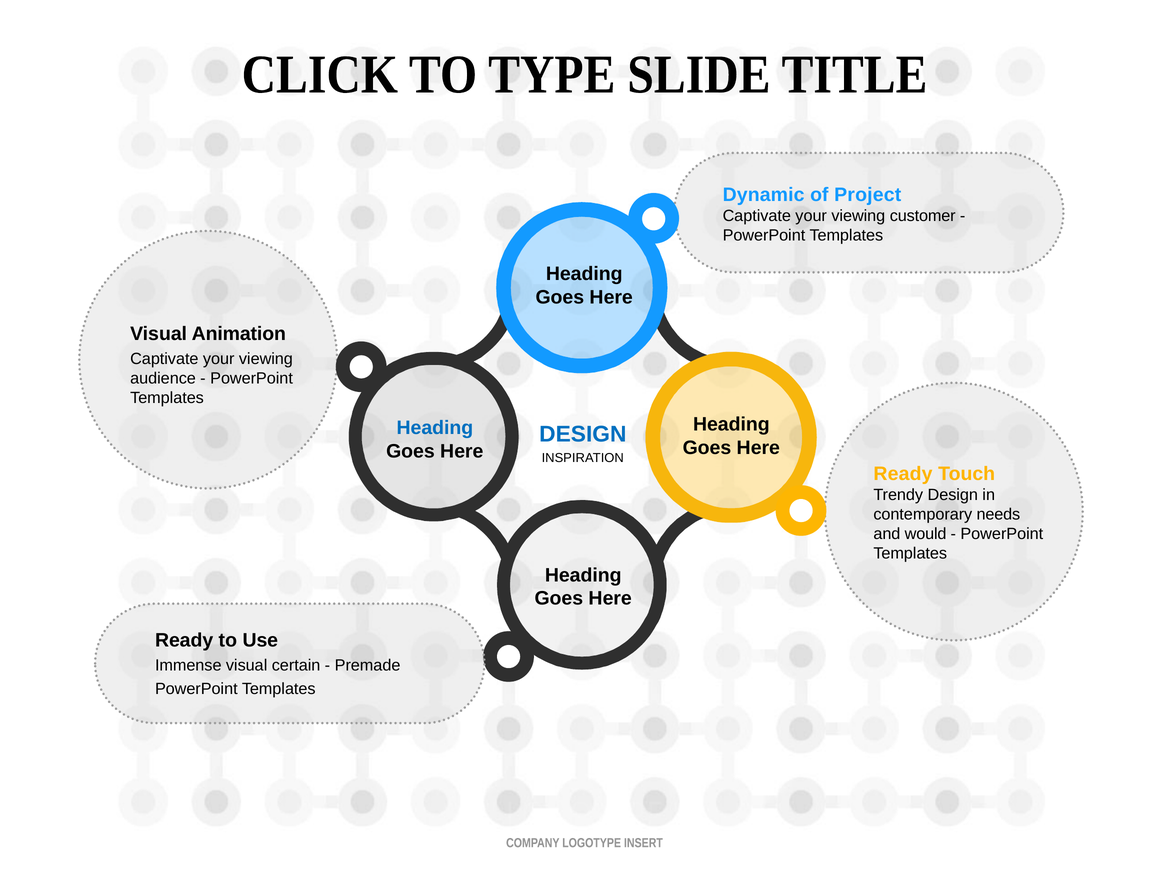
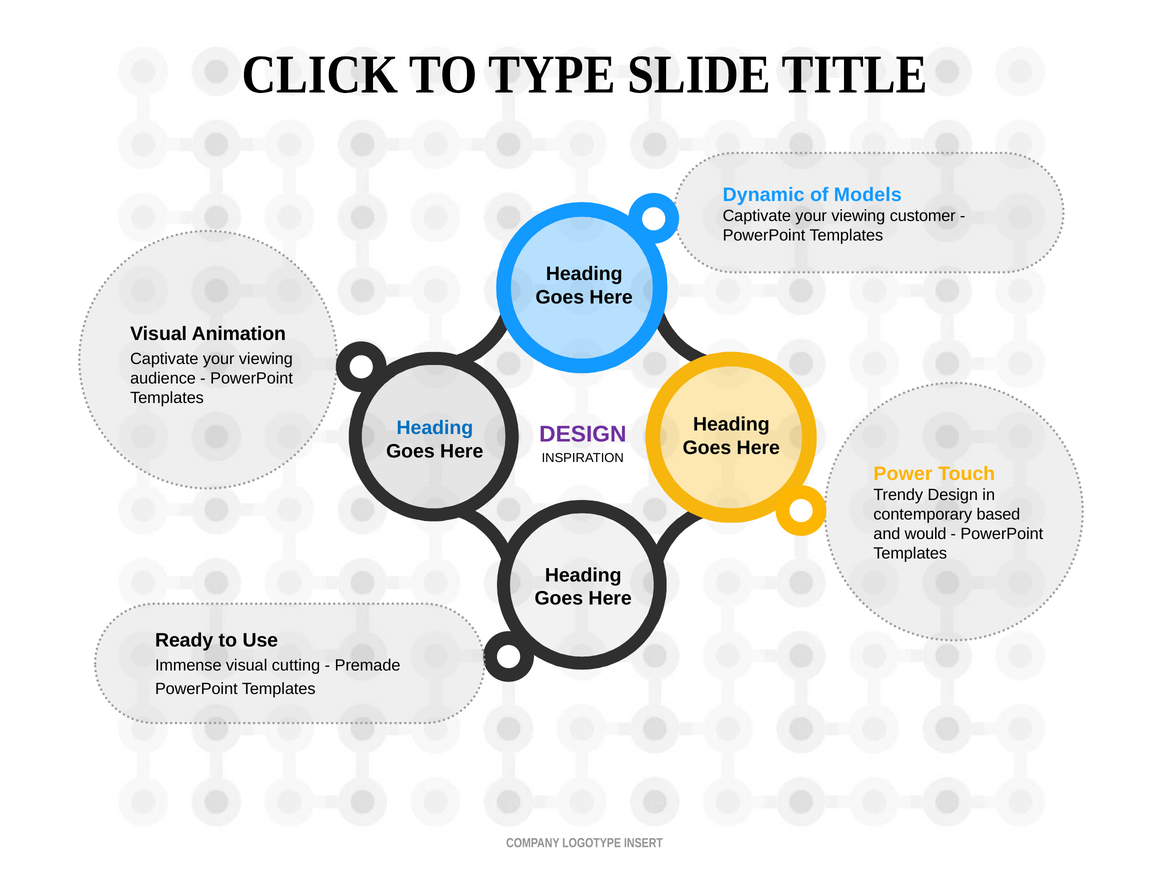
Project: Project -> Models (868, 195)
DESIGN colour: blue -> purple (583, 435)
Ready: Ready -> Power (903, 474)
needs: needs -> based (998, 515)
certain: certain -> cutting (296, 666)
